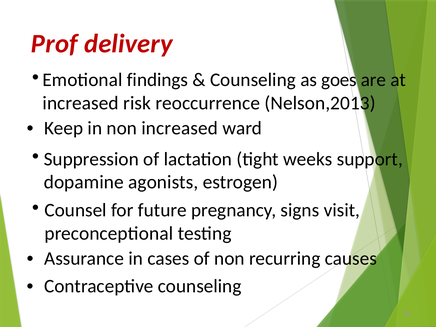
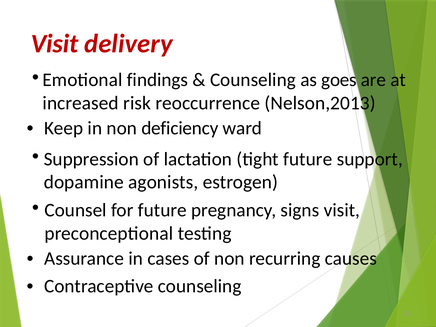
Prof: Prof -> Visit (55, 44)
non increased: increased -> deficiency (180, 128)
tight weeks: weeks -> future (308, 159)
